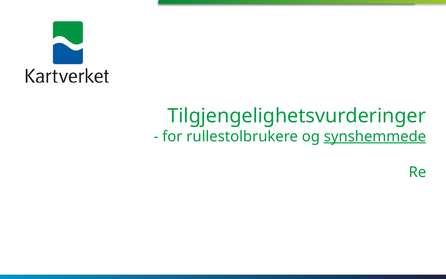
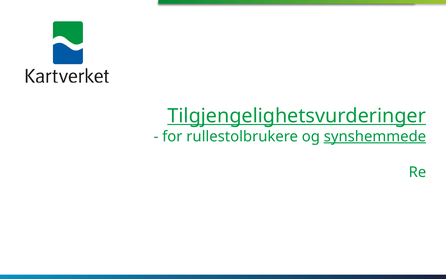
Tilgjengelighetsvurderinger underline: none -> present (297, 116)
